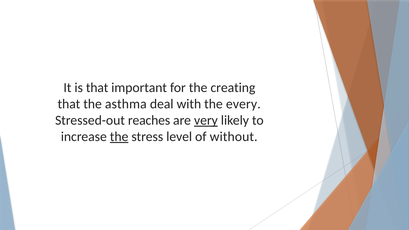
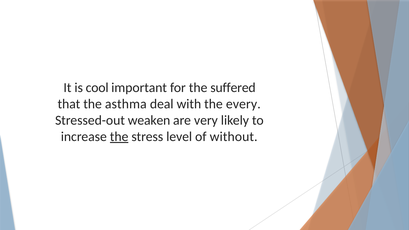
is that: that -> cool (97, 88)
creating: creating -> suffered (233, 88)
reaches: reaches -> weaken (149, 120)
very underline: present -> none (206, 120)
